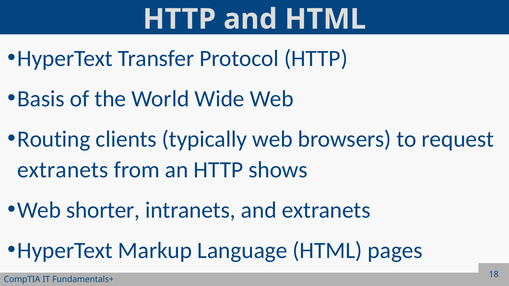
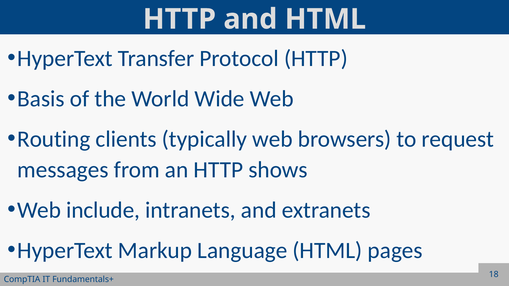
extranets: extranets -> messages (63, 170)
shorter: shorter -> include (103, 210)
